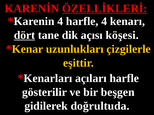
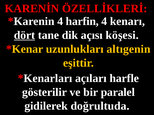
ÖZELLİKLERİ underline: present -> none (105, 9)
4 harfle: harfle -> harfin (82, 21)
çizgilerle: çizgilerle -> altıgenin (129, 49)
beşgen: beşgen -> paralel (118, 93)
